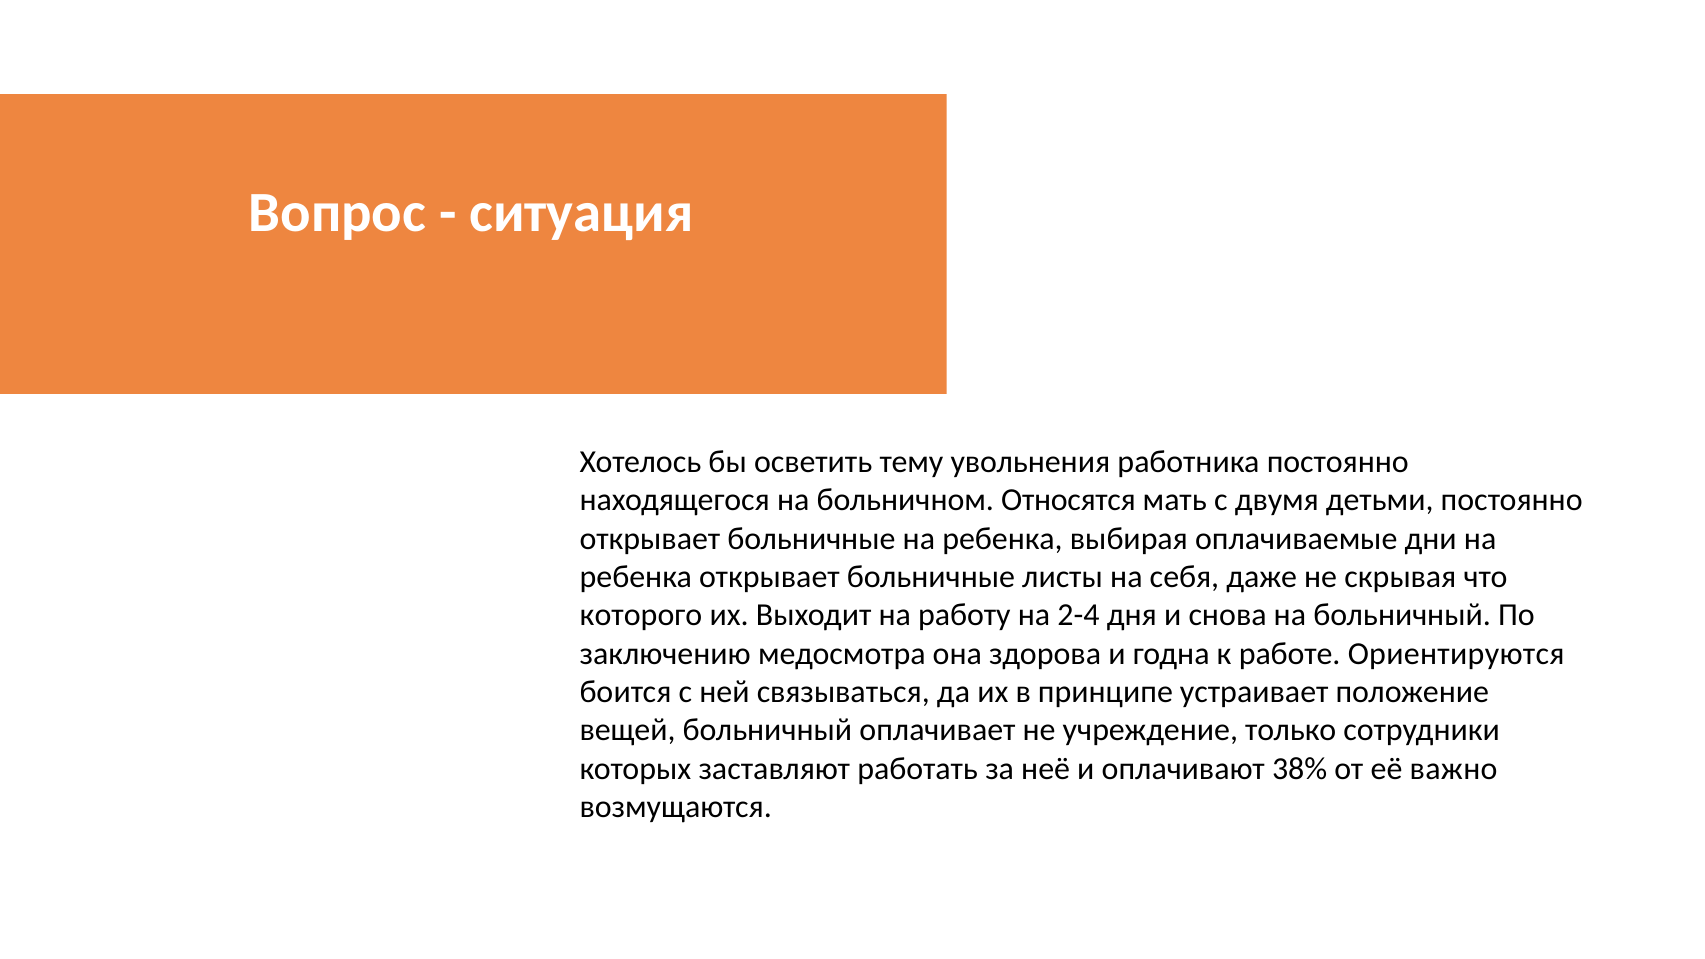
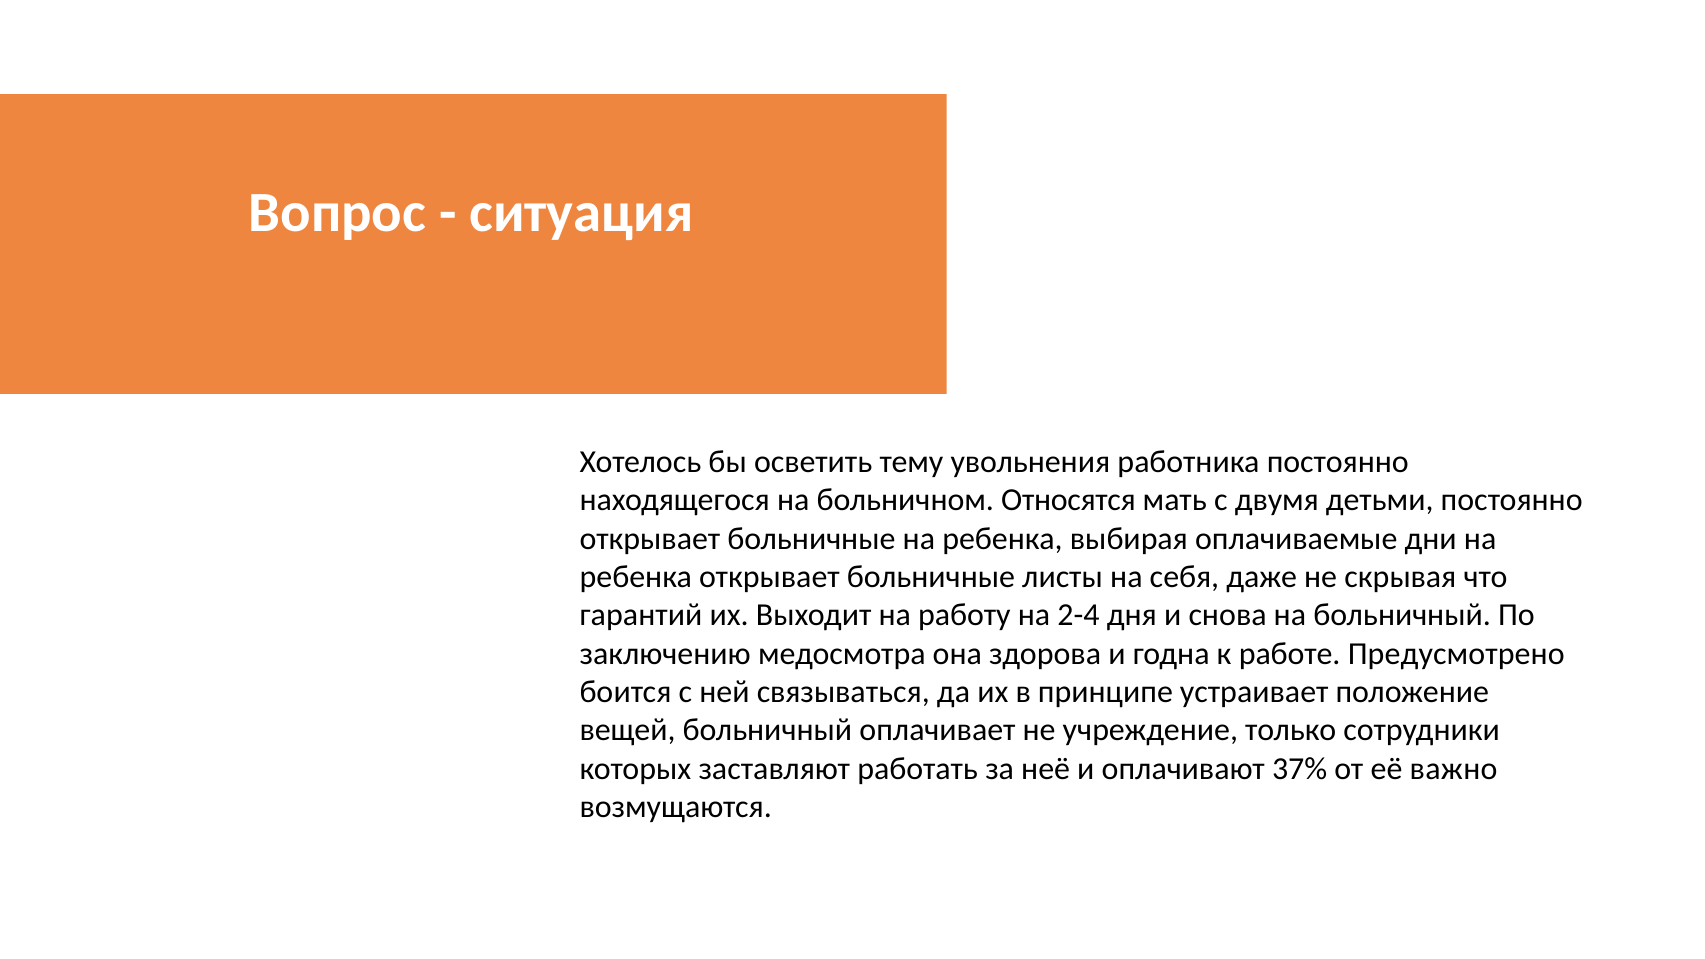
которого: которого -> гарантий (641, 615)
Ориентируются: Ориентируются -> Предусмотрено (1456, 654)
38%: 38% -> 37% (1300, 769)
